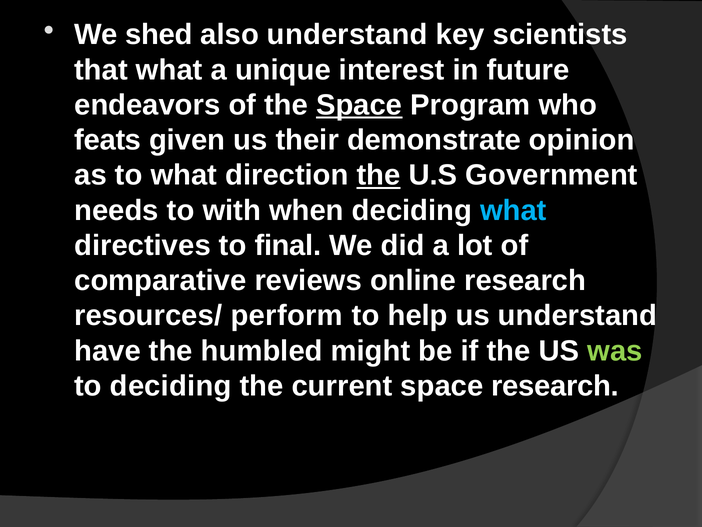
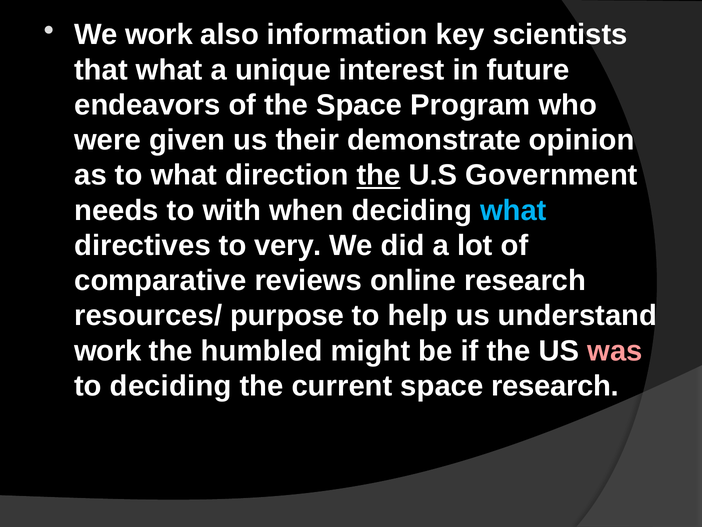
We shed: shed -> work (159, 35)
also understand: understand -> information (347, 35)
Space underline: present -> none (359, 105)
feats: feats -> were (108, 140)
final: final -> very (288, 245)
perform: perform -> purpose (287, 316)
have: have -> work (108, 351)
was colour: light green -> pink (615, 351)
